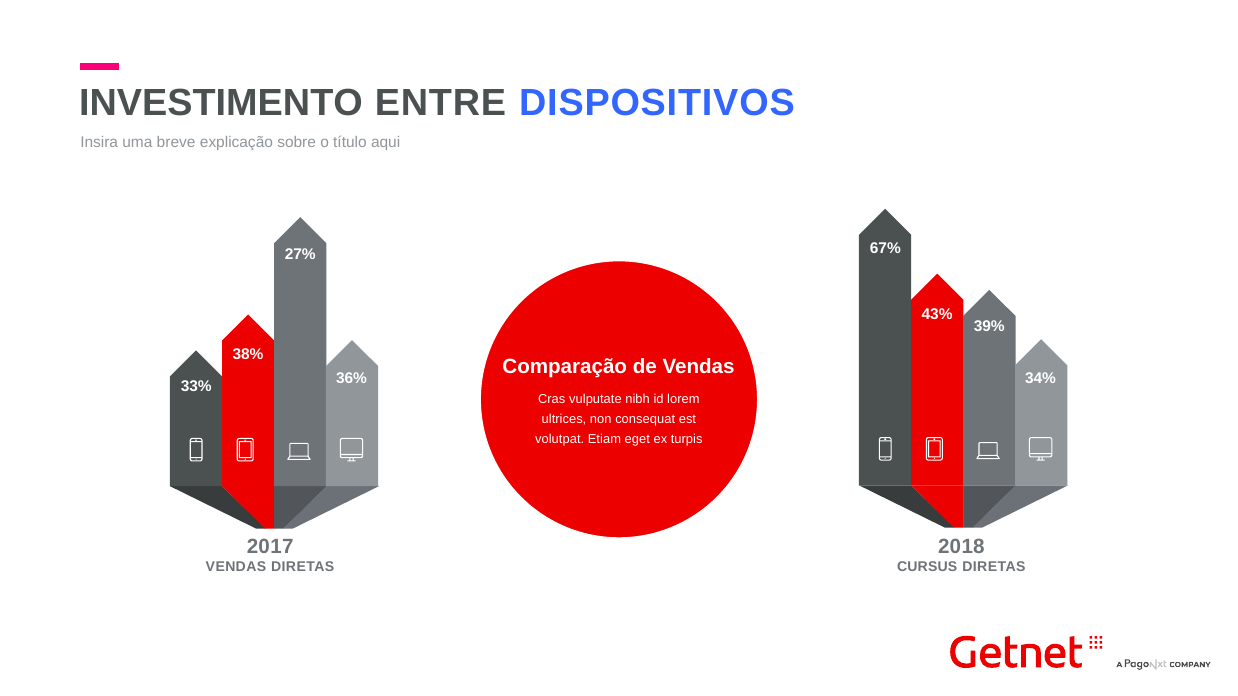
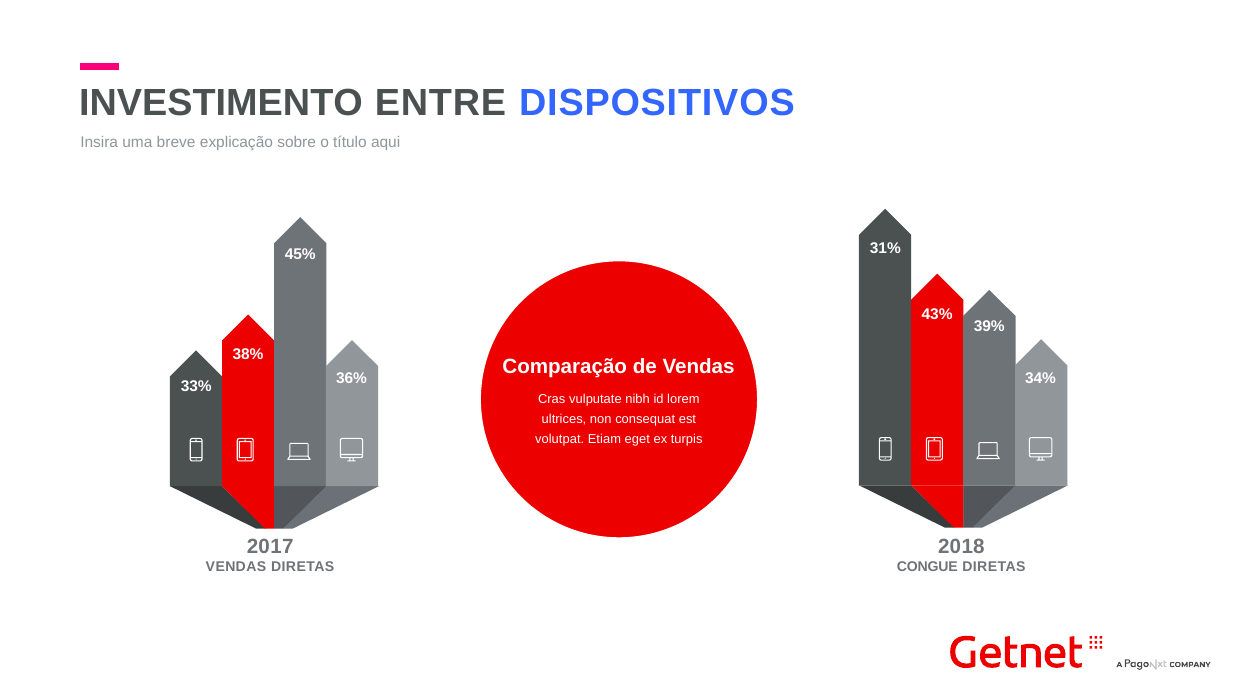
67%: 67% -> 31% (885, 248)
27%: 27% -> 45% (300, 255)
CURSUS: CURSUS -> CONGUE (927, 567)
